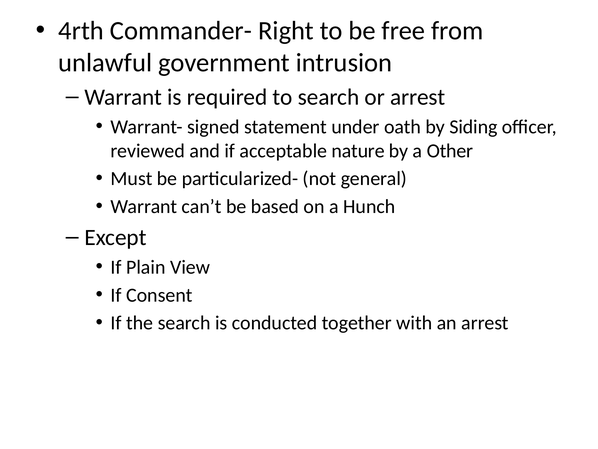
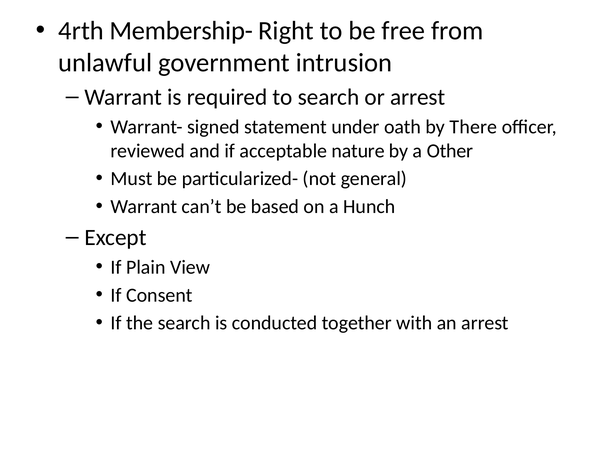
Commander-: Commander- -> Membership- (181, 31)
Siding: Siding -> There (473, 127)
